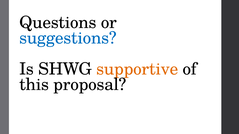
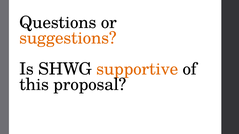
suggestions colour: blue -> orange (68, 38)
